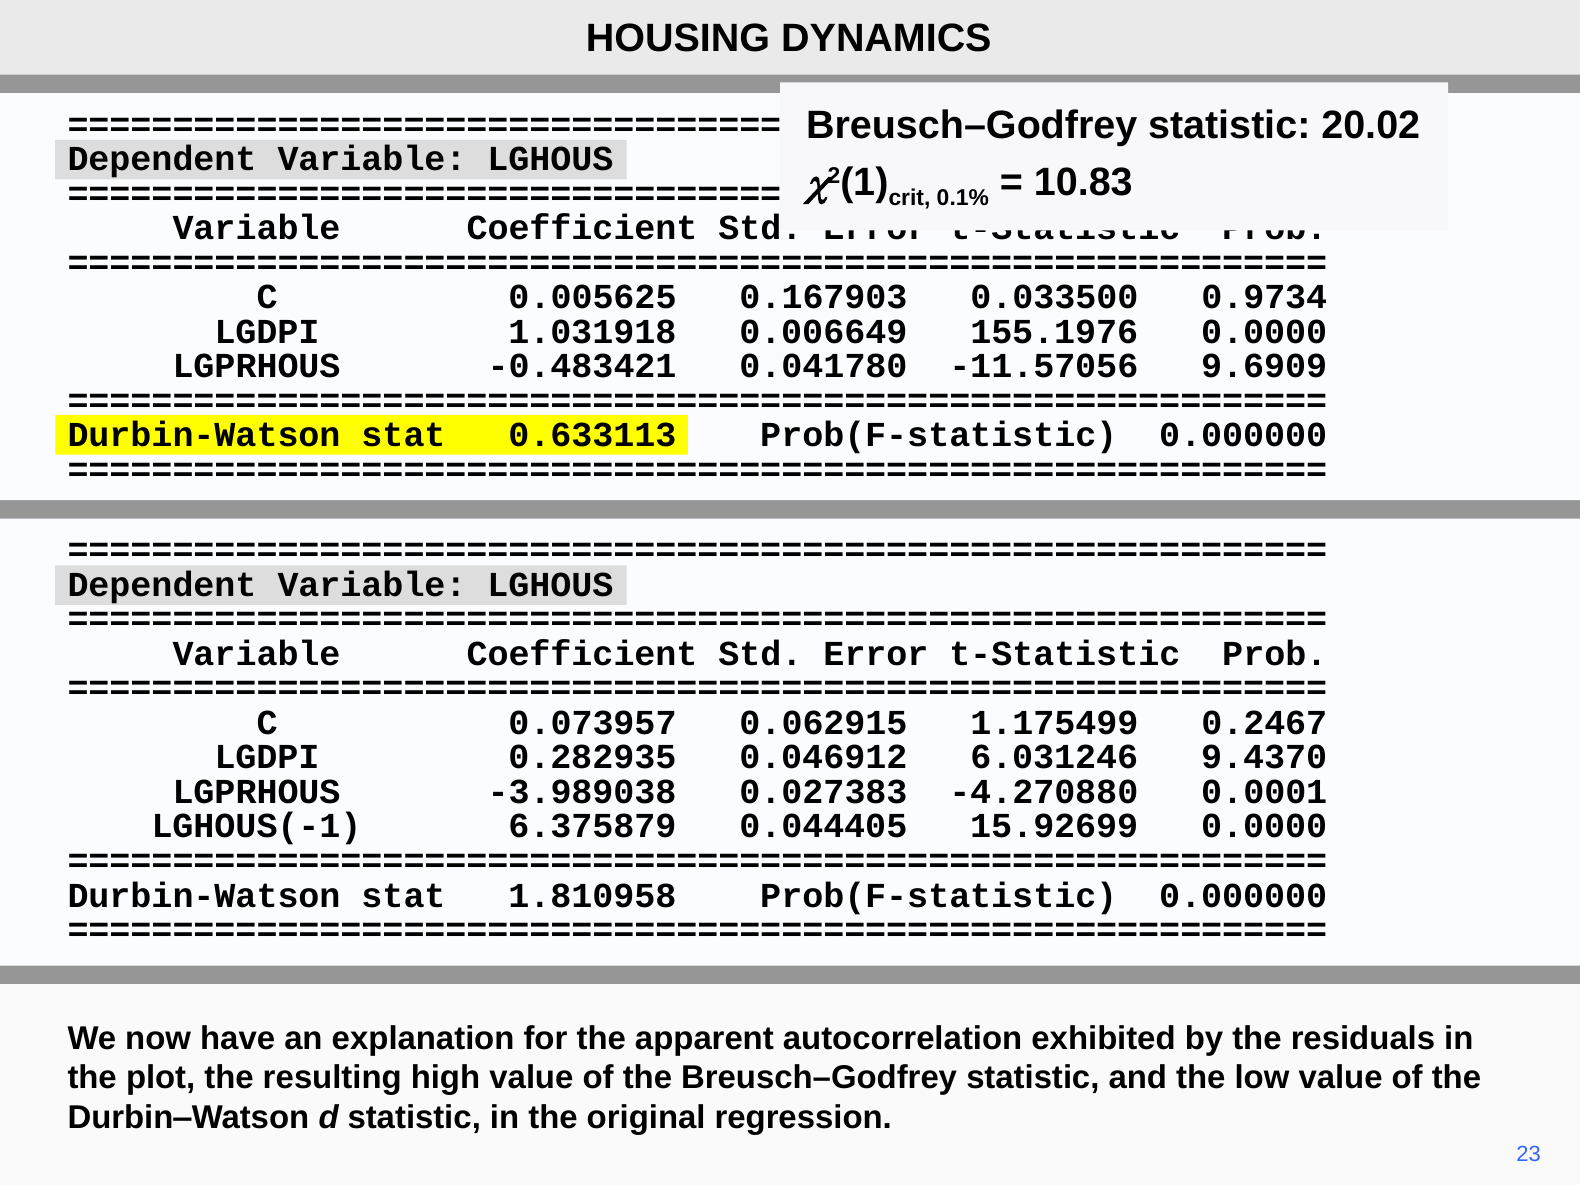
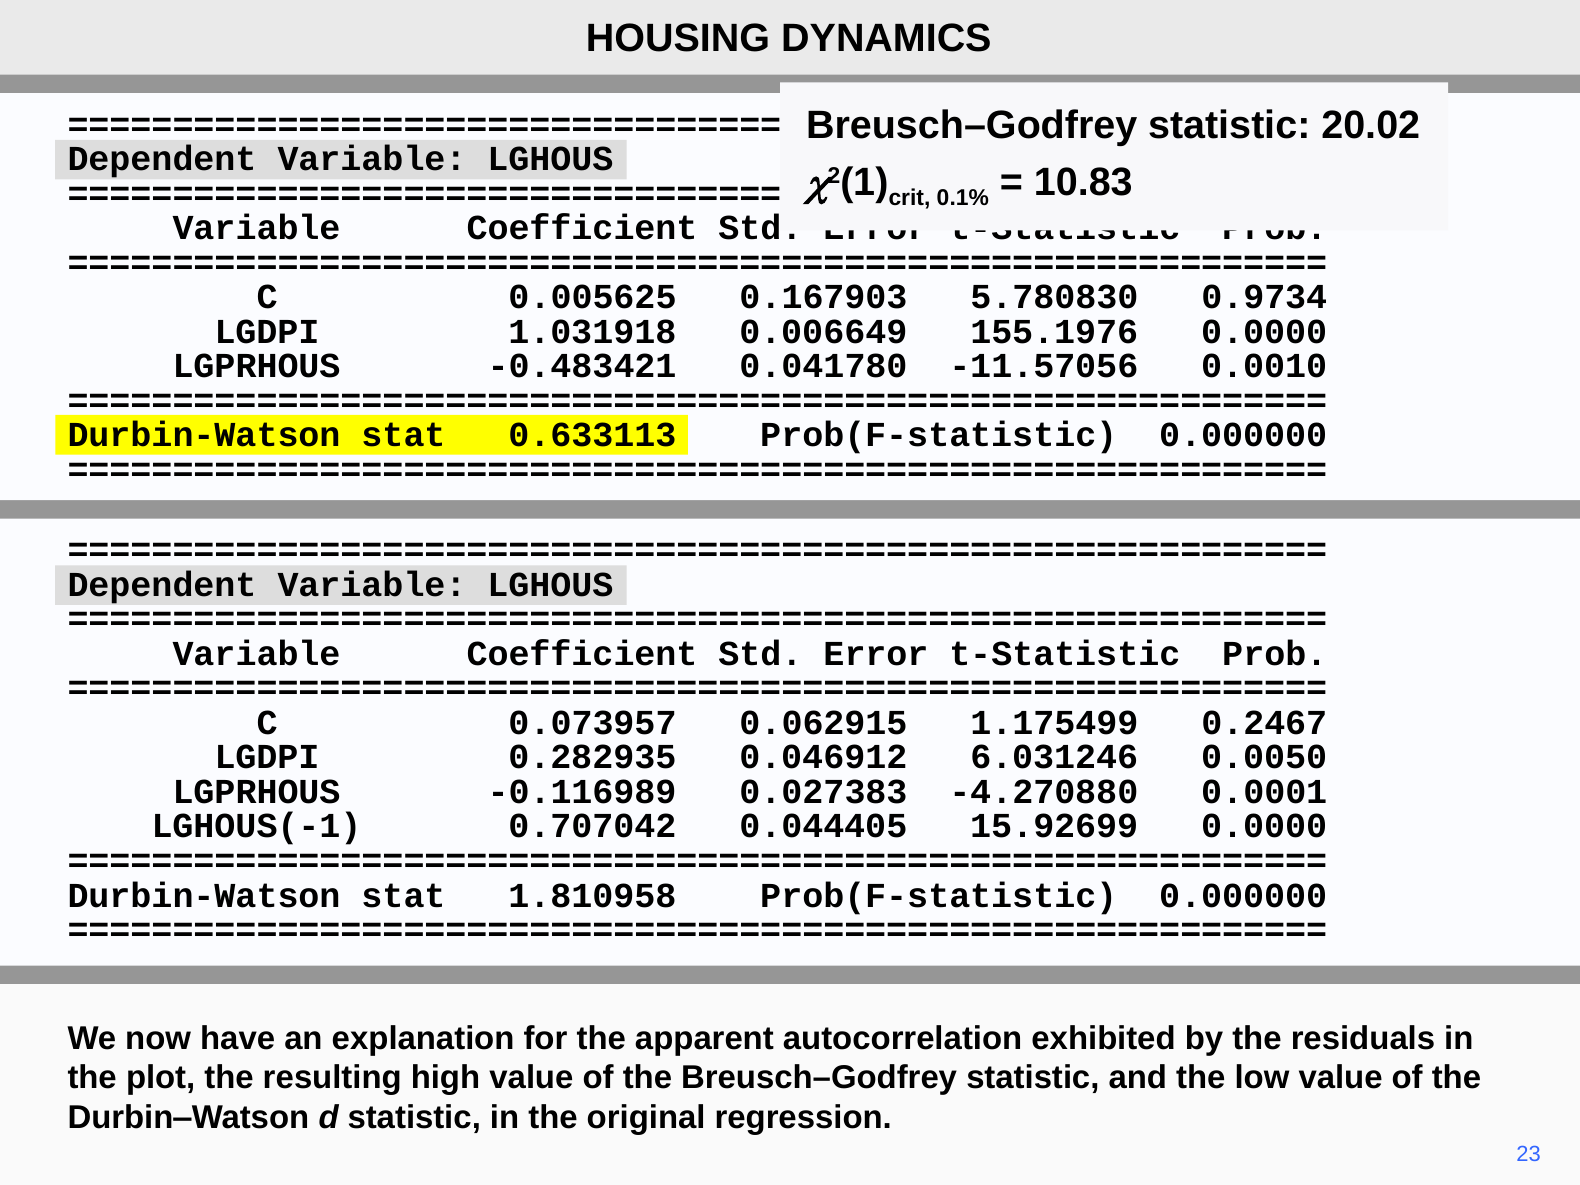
0.033500: 0.033500 -> 5.780830 (1054, 297)
9.6909: 9.6909 -> 0.0010 (1264, 366)
9.4370: 9.4370 -> 0.0050 (1264, 757)
-3.989038: -3.989038 -> -0.116989 (582, 792)
6.375879: 6.375879 -> 0.707042 (592, 826)
